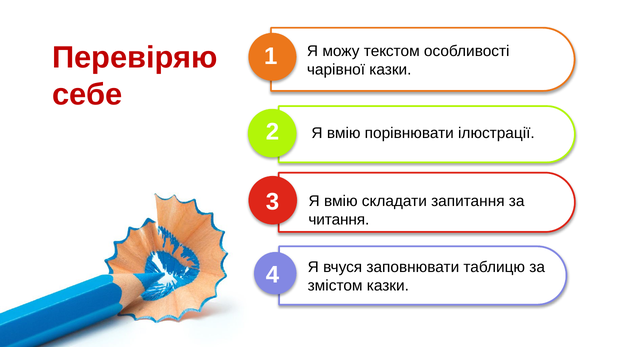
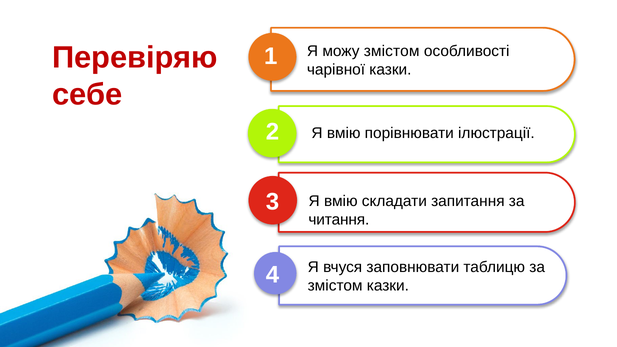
можу текстом: текстом -> змістом (392, 51)
